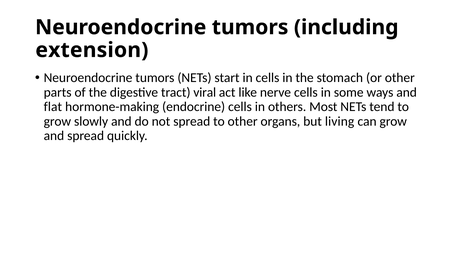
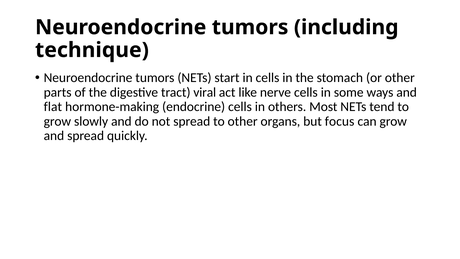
extension: extension -> technique (92, 50)
living: living -> focus (340, 121)
